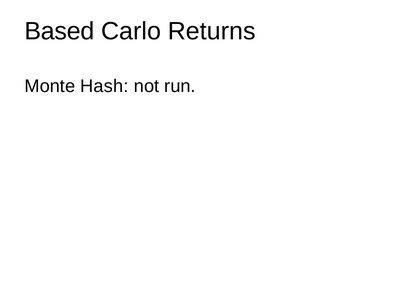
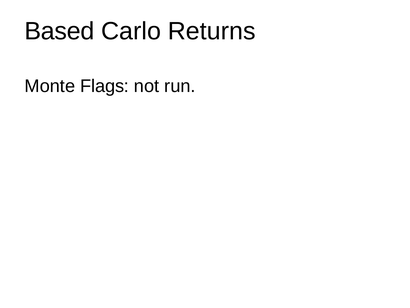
Hash: Hash -> Flags (105, 86)
